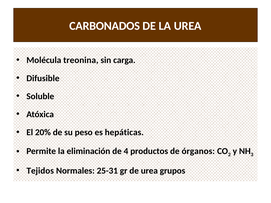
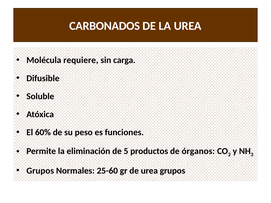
treonina: treonina -> requiere (81, 60)
20%: 20% -> 60% (43, 133)
hepáticas: hepáticas -> funciones (124, 133)
4: 4 -> 5 (126, 151)
Tejidos: Tejidos -> Grupos (40, 171)
25-31: 25-31 -> 25-60 (107, 171)
